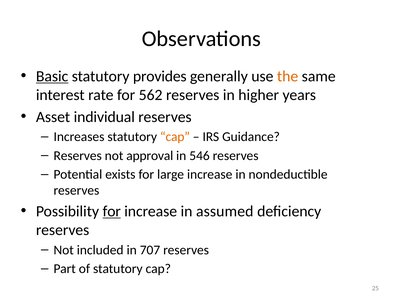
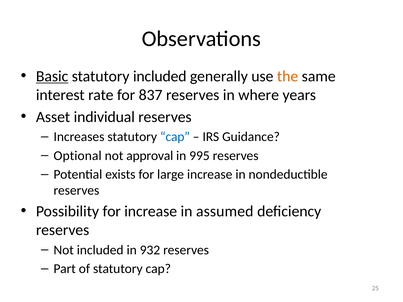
statutory provides: provides -> included (160, 76)
562: 562 -> 837 (151, 95)
higher: higher -> where (259, 95)
cap colour: orange -> blue (175, 137)
Reserves: Reserves -> Optional (78, 156)
546: 546 -> 995 (199, 156)
for underline: present -> none (112, 211)
707: 707 -> 932 (150, 250)
